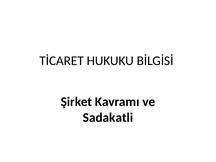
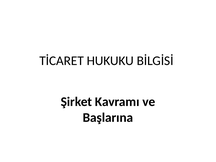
Sadakatli: Sadakatli -> Başlarına (108, 118)
